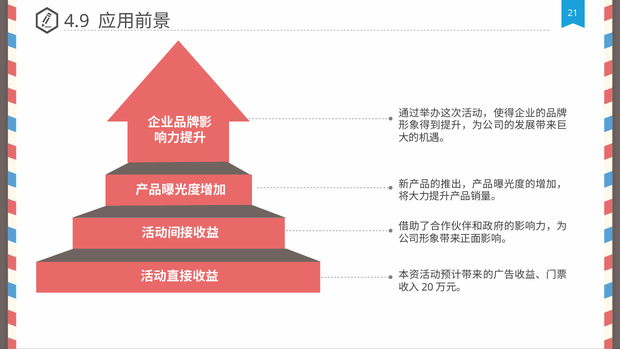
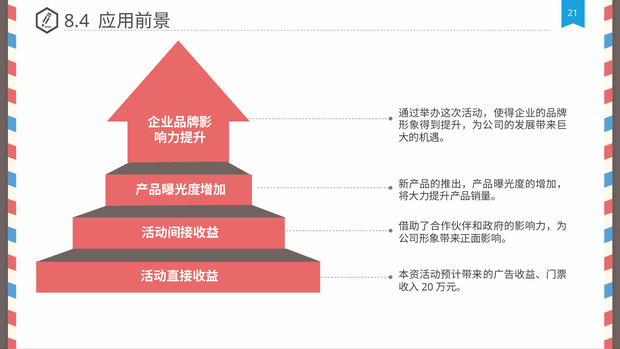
4.9: 4.9 -> 8.4 (77, 21)
